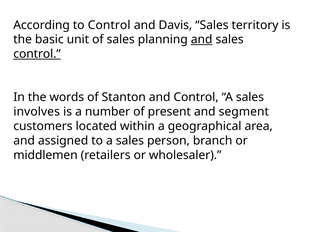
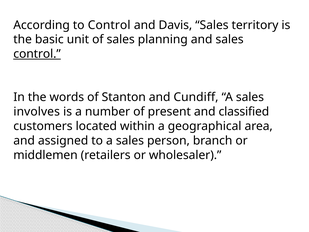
and underline: present -> none (202, 39)
and Control: Control -> Cundiff (196, 97)
segment: segment -> classified (244, 112)
